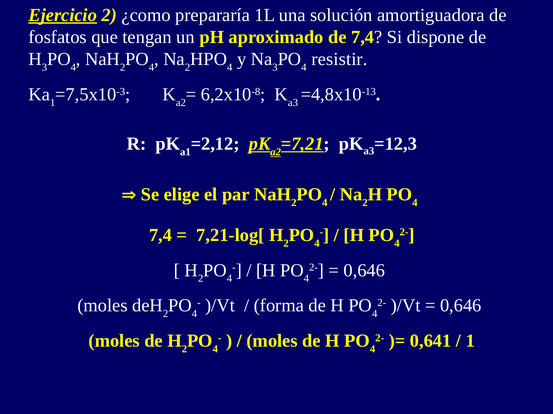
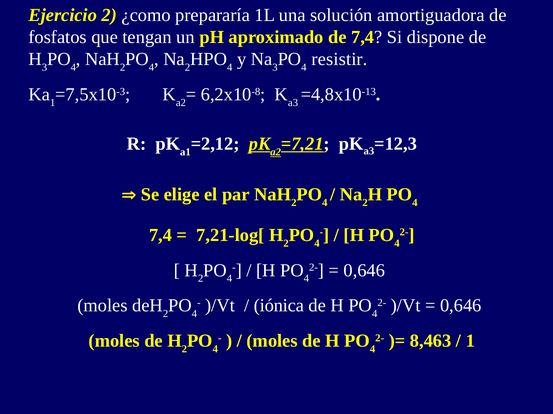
Ejercicio underline: present -> none (63, 15)
forma: forma -> iónica (279, 306)
0,641: 0,641 -> 8,463 (431, 341)
